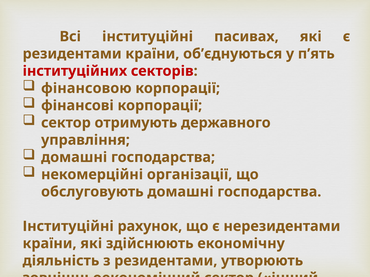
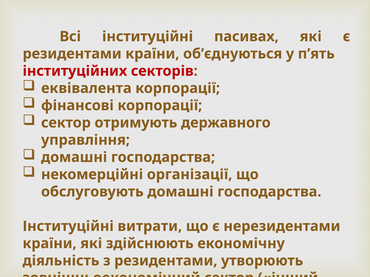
фінансовою: фінансовою -> еквівалента (86, 88)
рахунок: рахунок -> витрати (150, 227)
